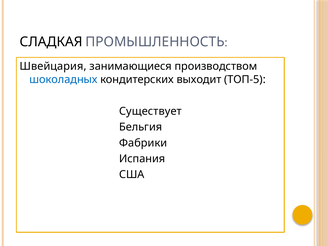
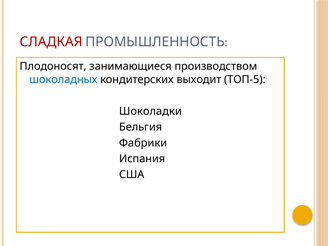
СЛАДКАЯ colour: black -> red (51, 42)
Швейцария: Швейцария -> Плодоносят (53, 66)
Существует: Существует -> Шоколадки (150, 111)
